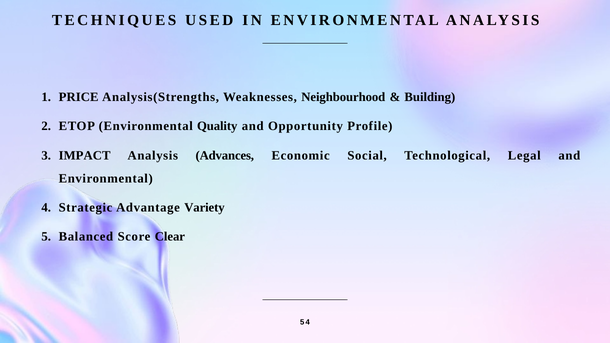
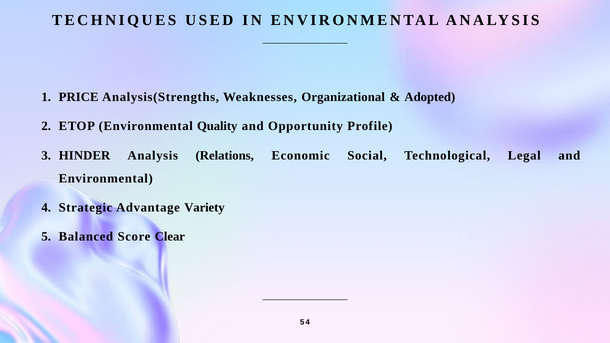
Neighbourhood: Neighbourhood -> Organizational (343, 97)
Building: Building -> Adopted (430, 97)
IMPACT: IMPACT -> HINDER (85, 156)
Advances: Advances -> Relations (225, 156)
